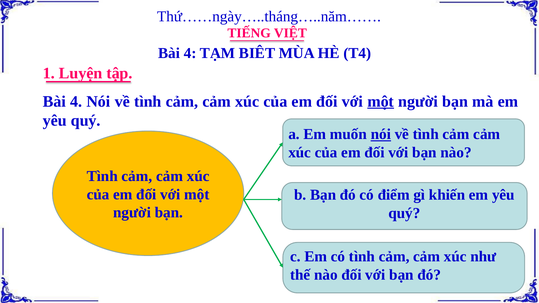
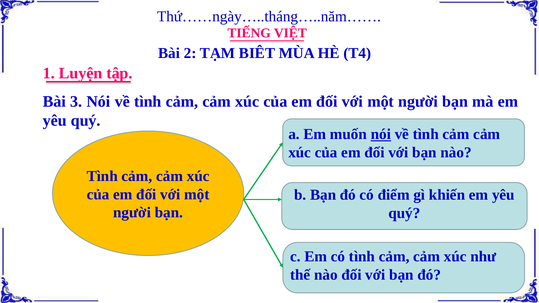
4: 4 -> 2 (190, 53)
4: 4 -> 3 (76, 101)
một underline: present -> none (381, 101)
